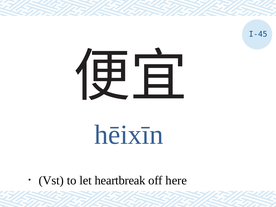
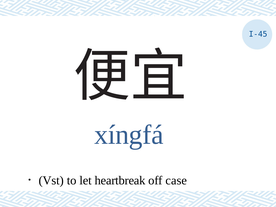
hēixīn: hēixīn -> xíngfá (129, 135)
here: here -> case (176, 180)
